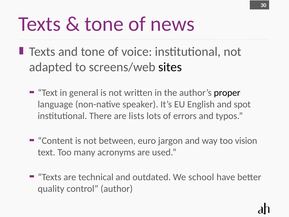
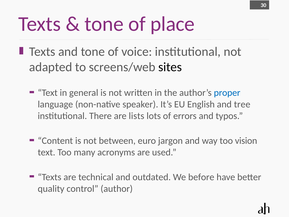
news: news -> place (173, 24)
proper colour: black -> blue (227, 93)
spot: spot -> tree (242, 104)
school: school -> before (201, 177)
